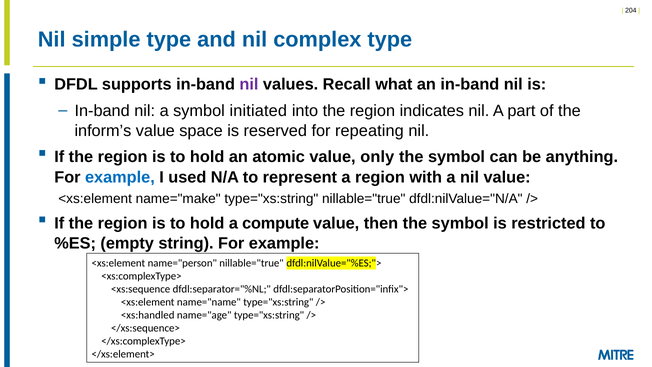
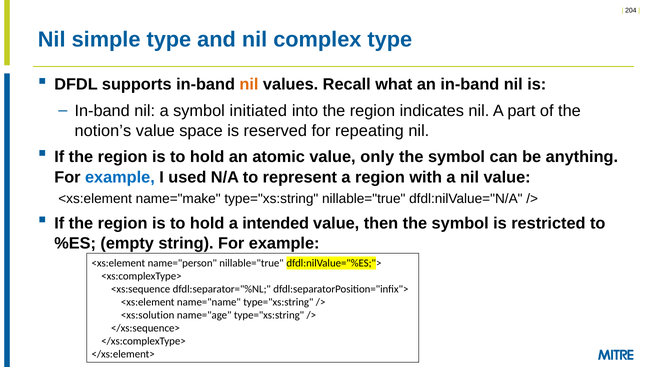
nil colour: purple -> orange (249, 85)
inform’s: inform’s -> notion’s (103, 131)
compute: compute -> intended (276, 223)
<xs:handled: <xs:handled -> <xs:solution (148, 315)
